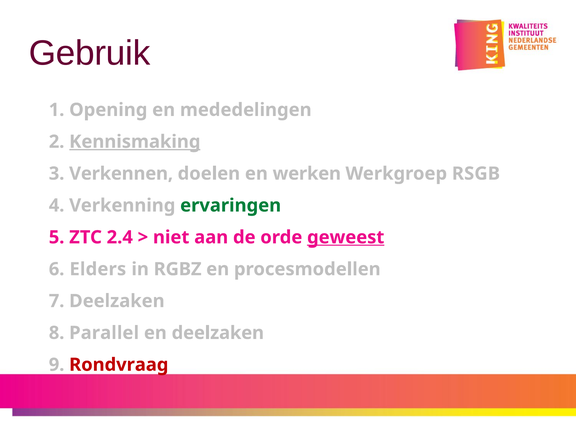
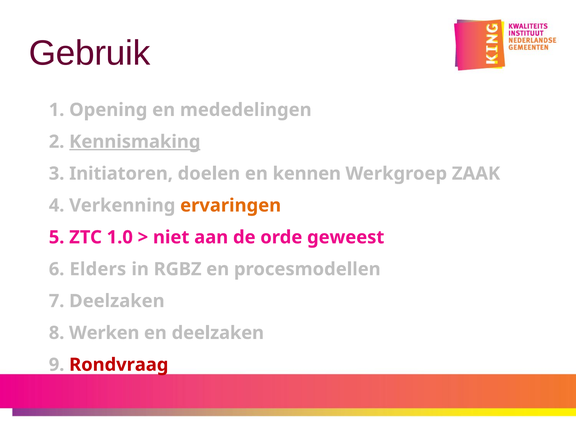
Verkennen: Verkennen -> Initiatoren (121, 174)
werken: werken -> kennen (307, 174)
RSGB: RSGB -> ZAAK (476, 174)
ervaringen colour: green -> orange (231, 205)
2.4: 2.4 -> 1.0 (120, 237)
geweest underline: present -> none (346, 237)
Parallel: Parallel -> Werken (104, 333)
